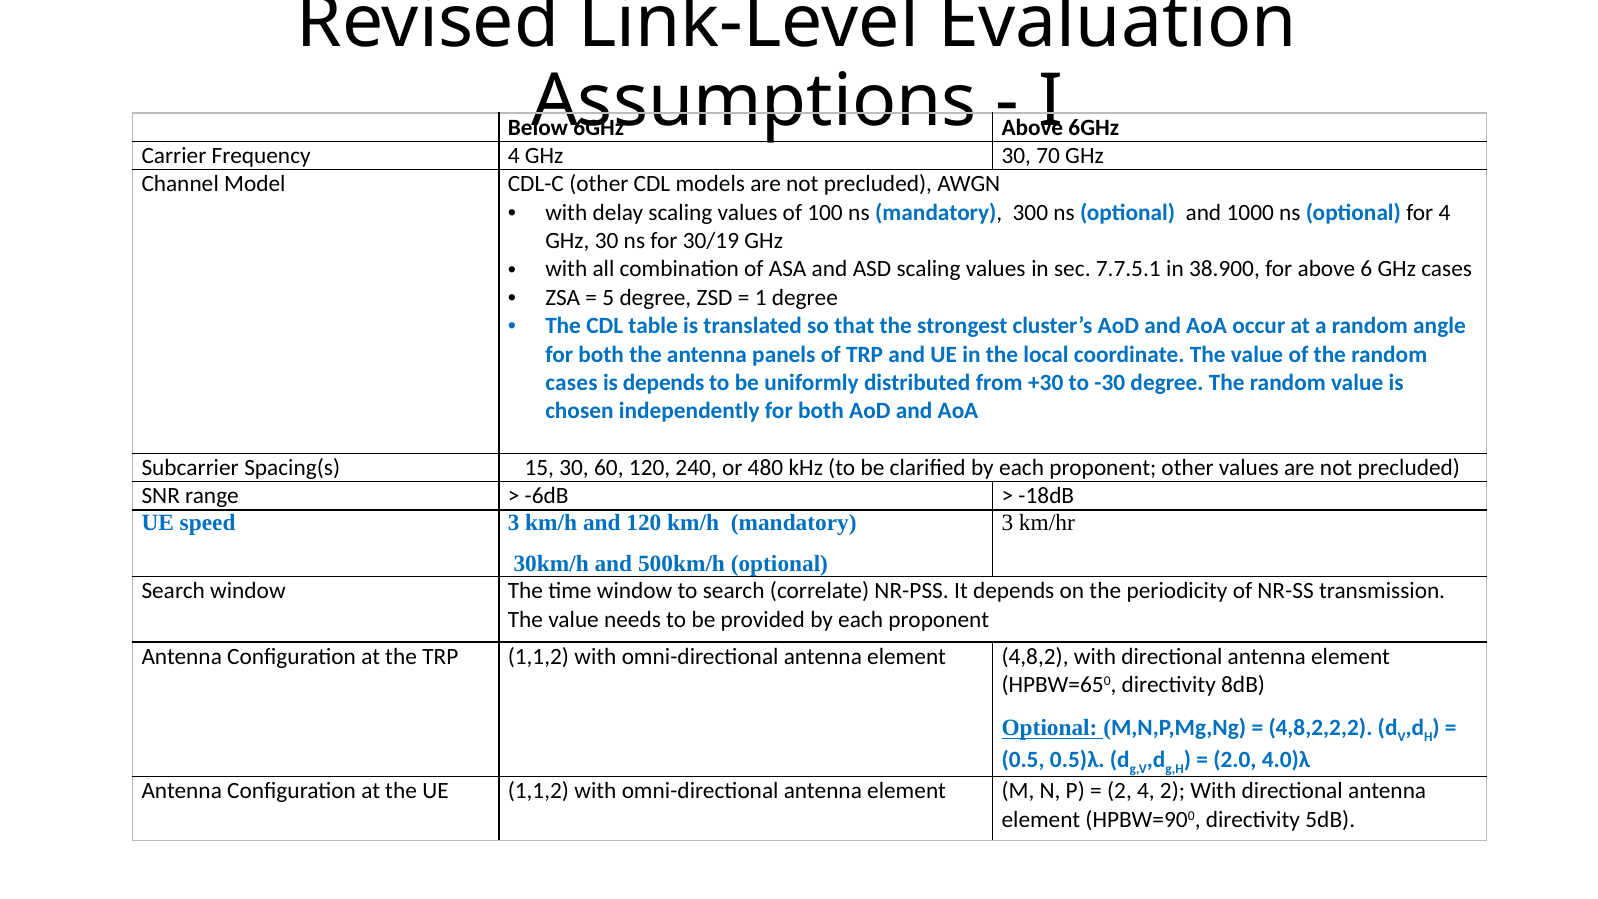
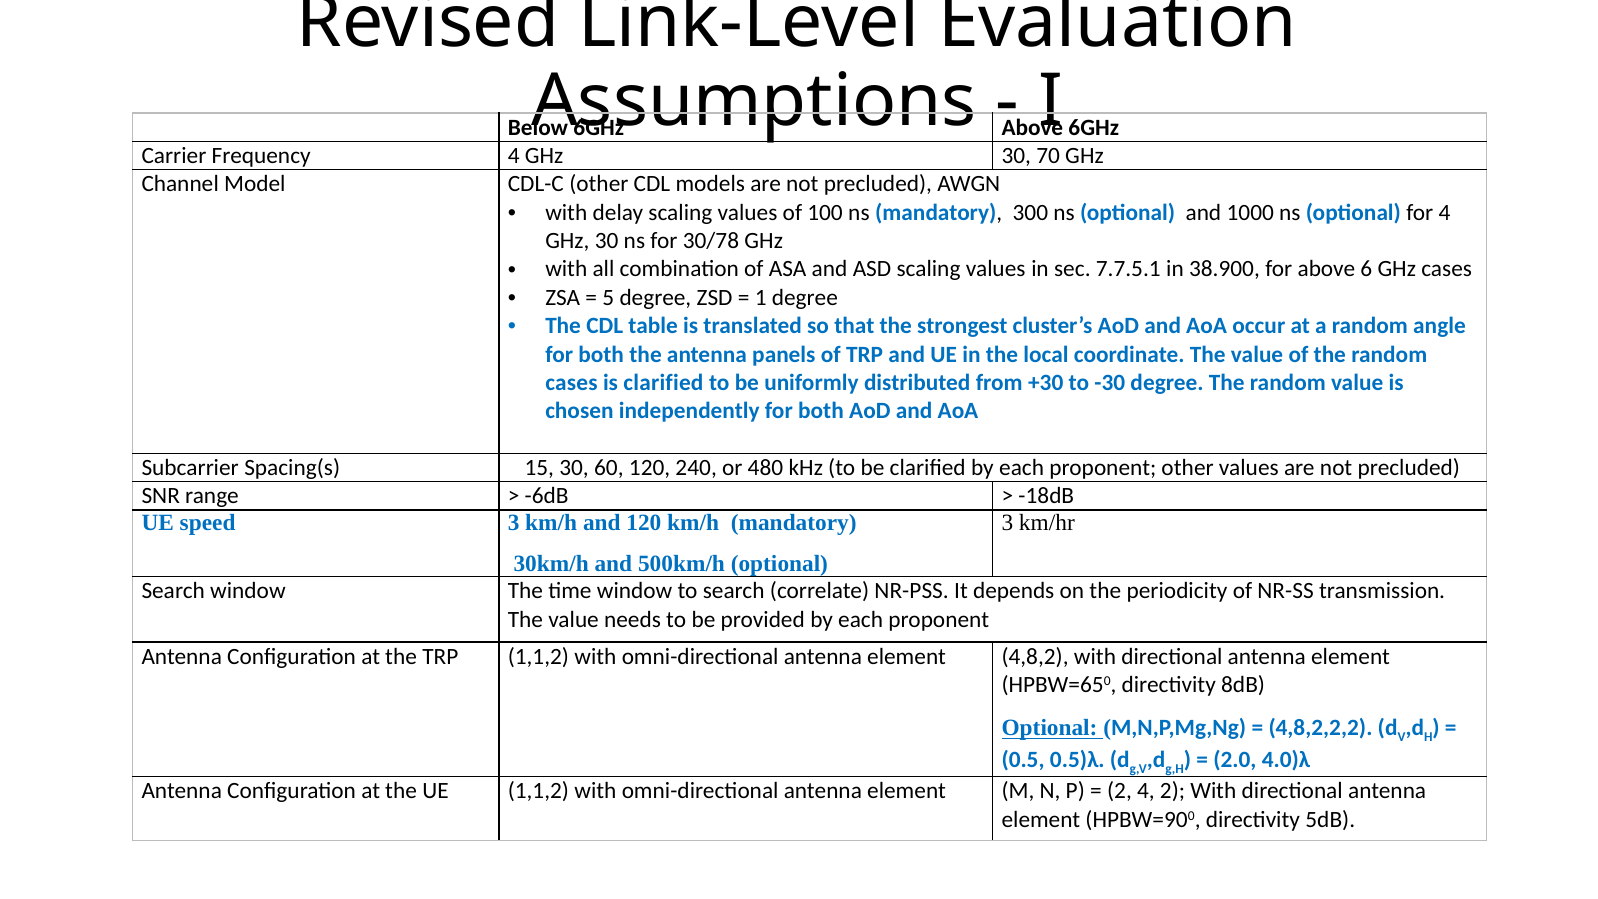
30/19: 30/19 -> 30/78 (711, 241)
is depends: depends -> clarified (663, 383)
